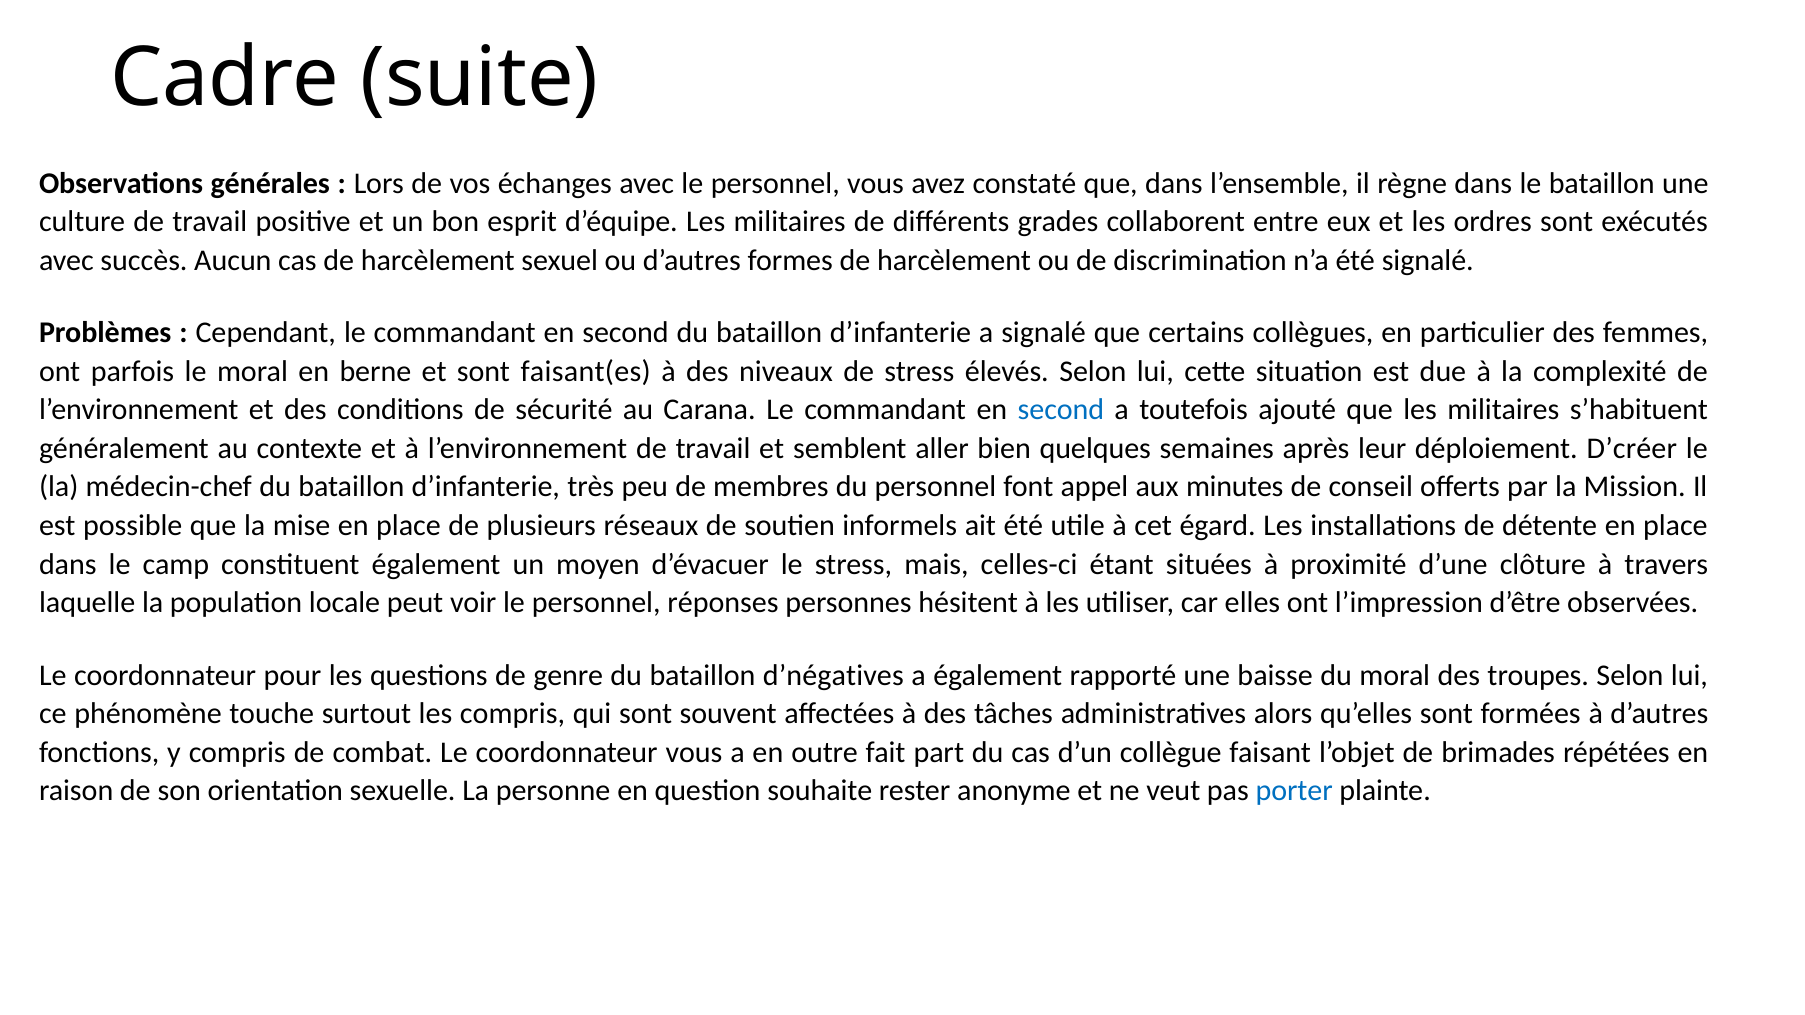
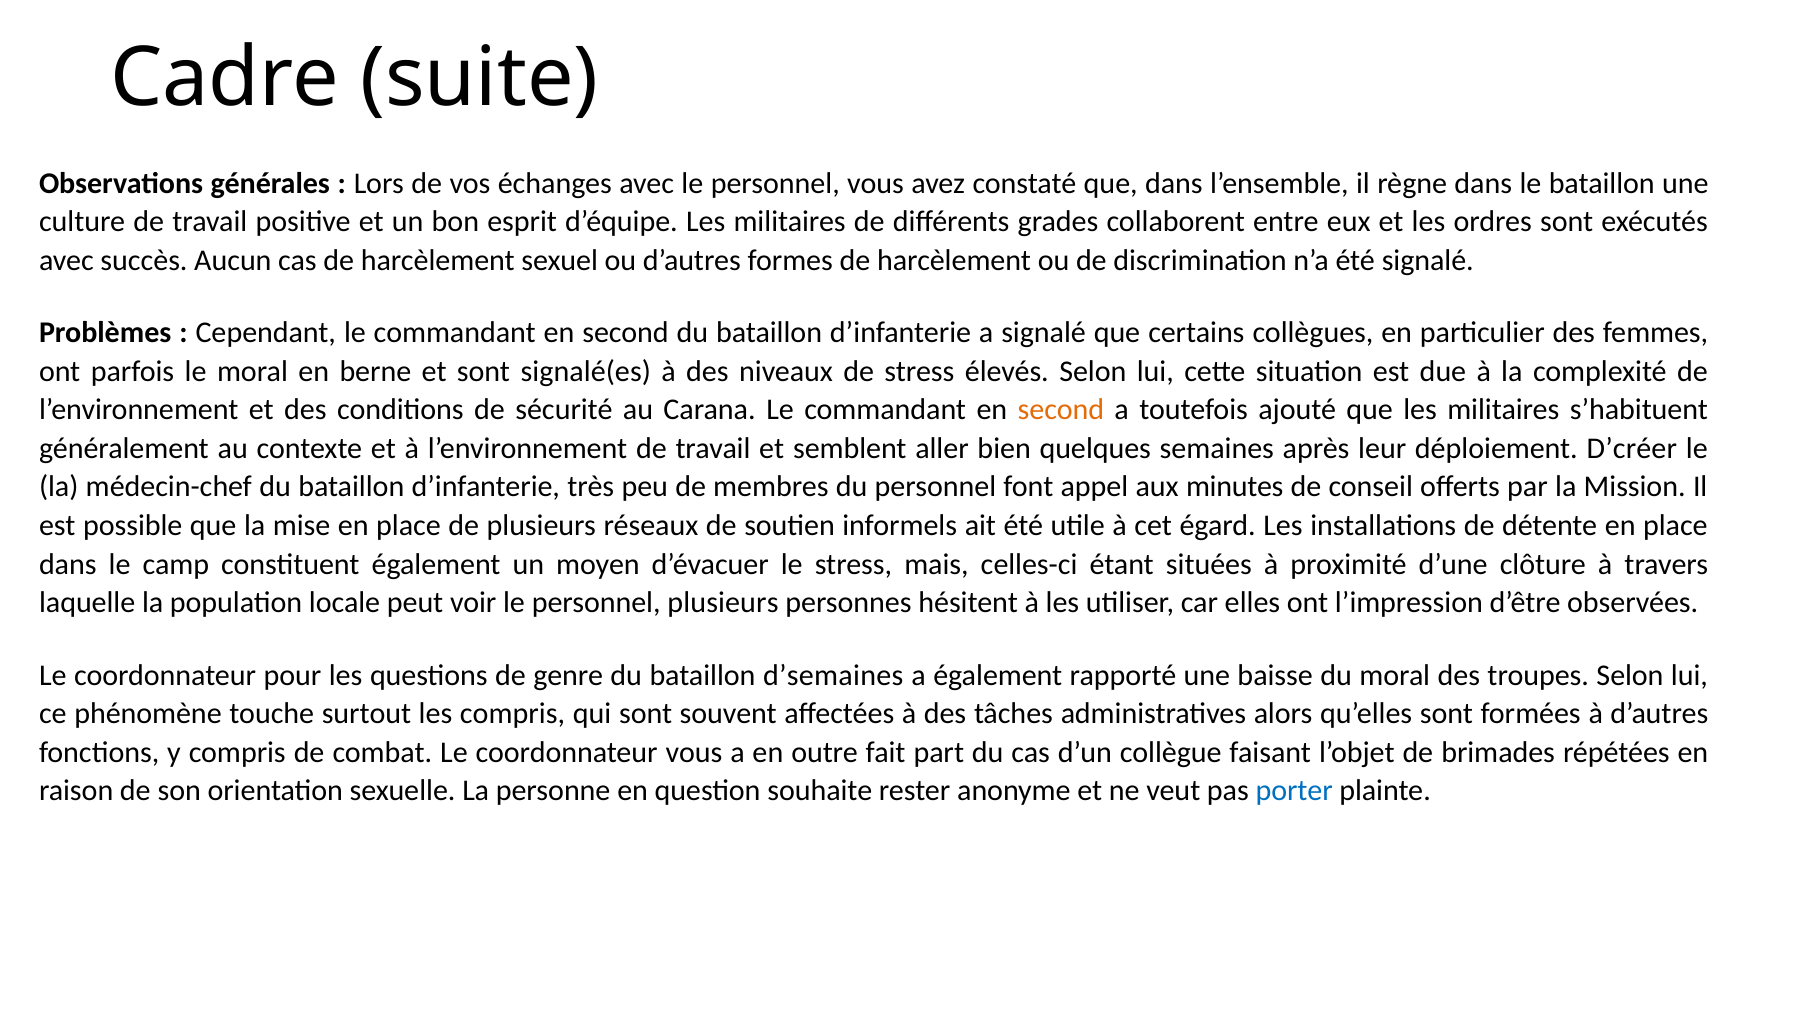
faisant(es: faisant(es -> signalé(es (586, 371)
second colour: blue -> orange (1061, 410)
personnel réponses: réponses -> plusieurs (723, 603)
d’négatives: d’négatives -> d’semaines (833, 675)
